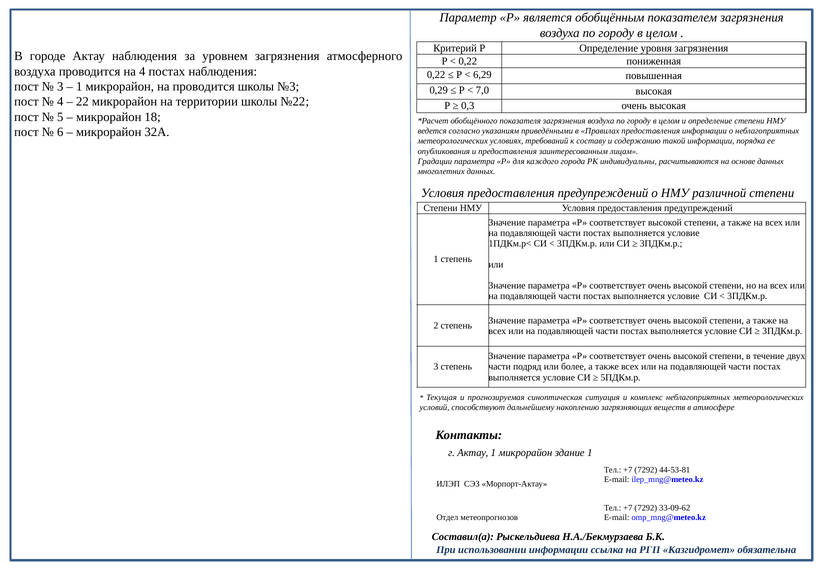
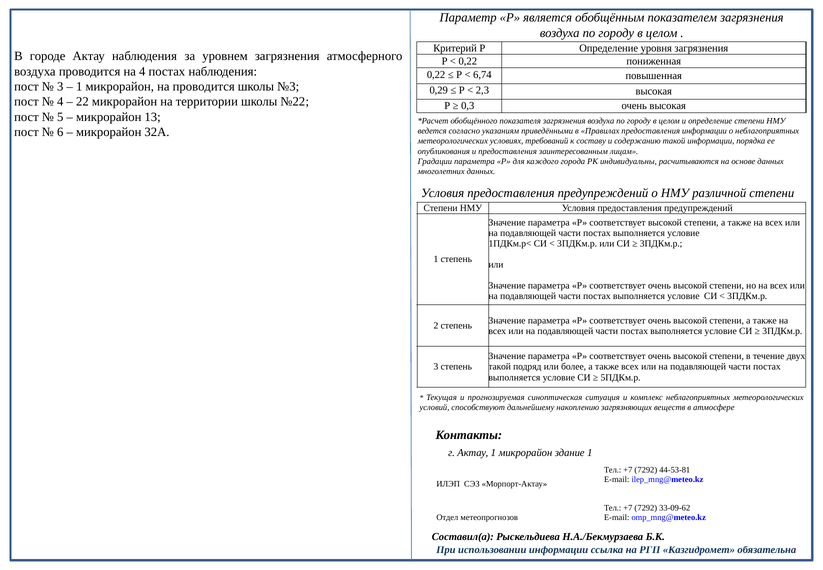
6,29: 6,29 -> 6,74 (482, 75)
7,0: 7,0 -> 2,3 (482, 90)
18: 18 -> 13 (153, 117)
части: части -> такой (500, 367)
